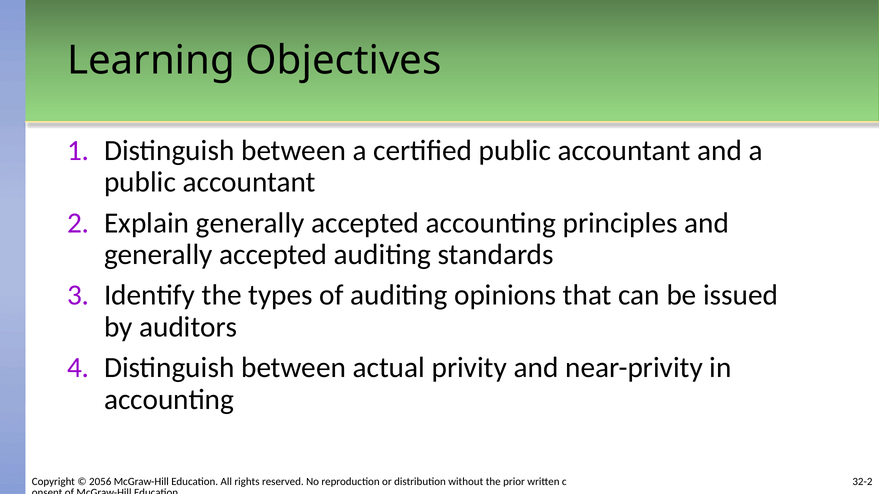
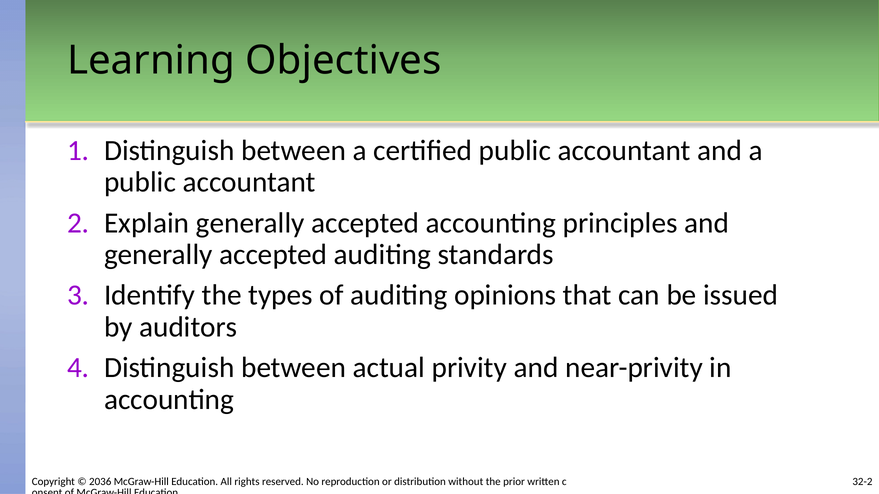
2056: 2056 -> 2036 (100, 482)
